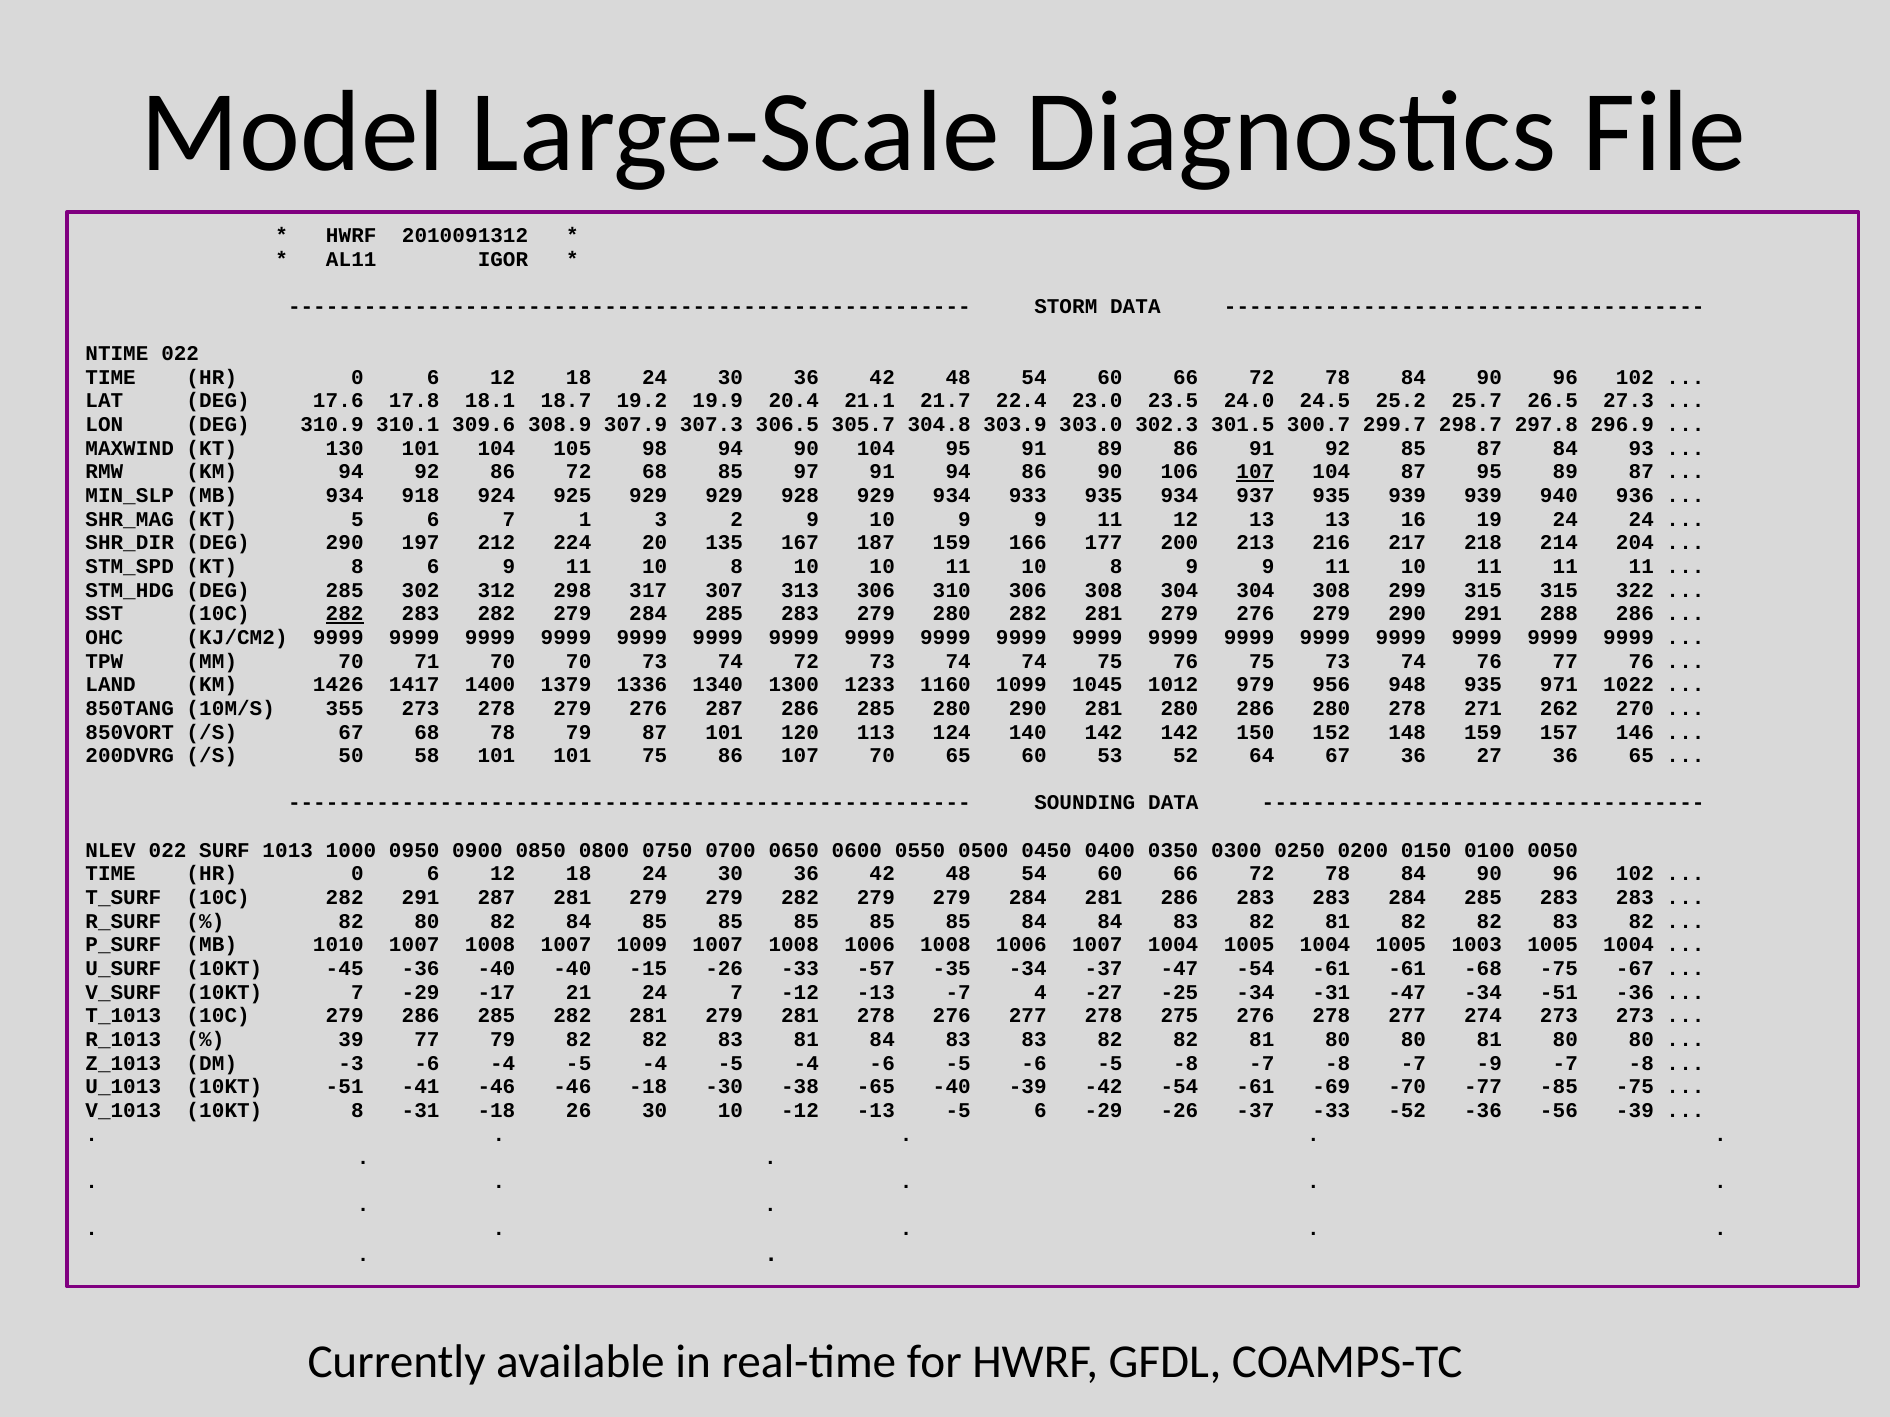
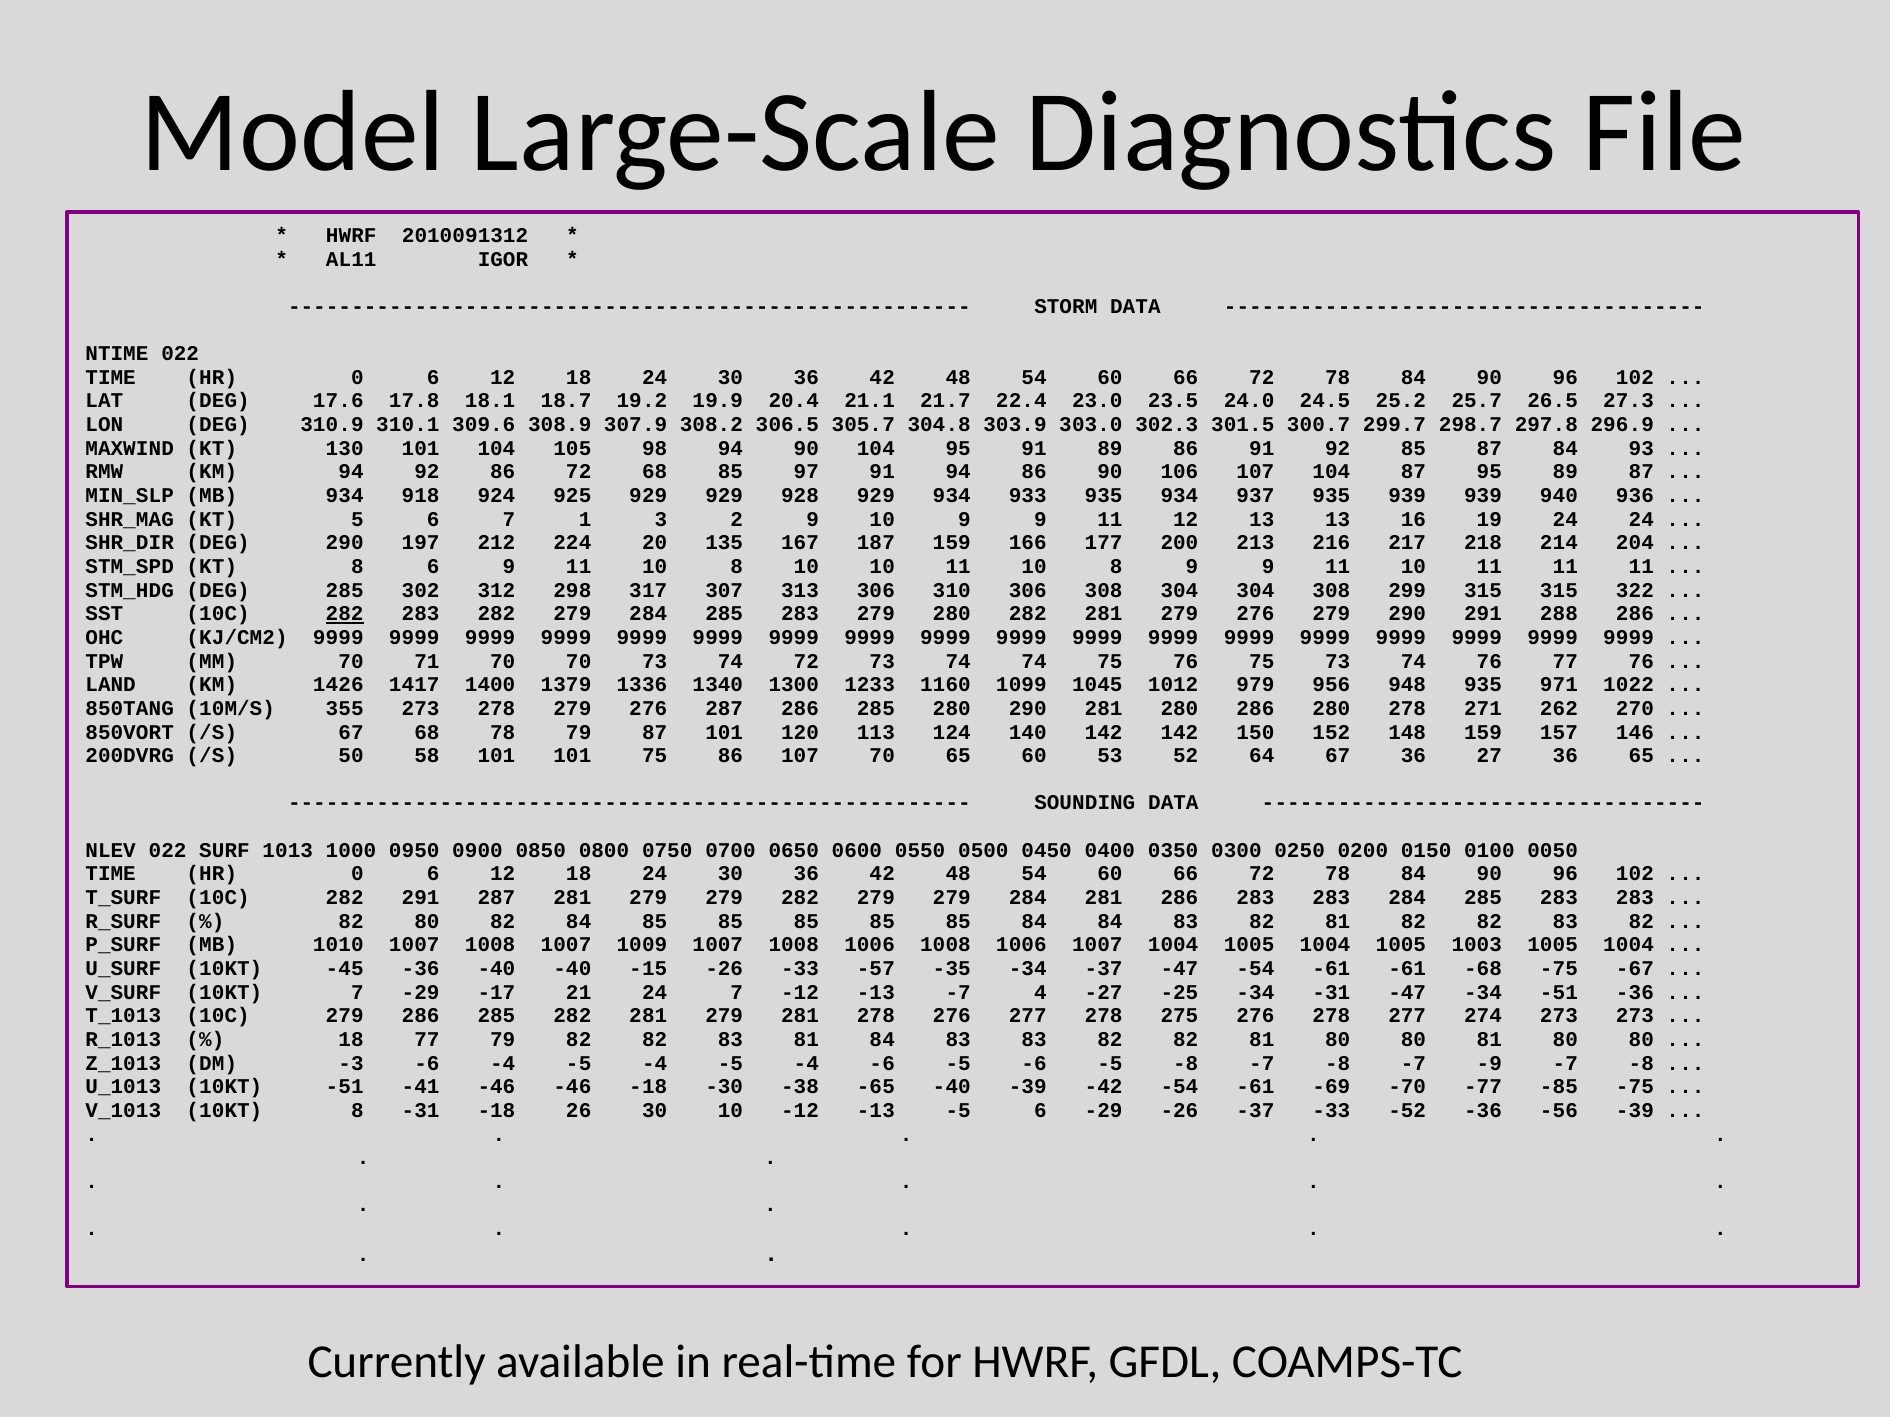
307.3: 307.3 -> 308.2 (711, 425)
107 underline: present -> none (1255, 472)
39: 39 -> 18 (351, 1040)
